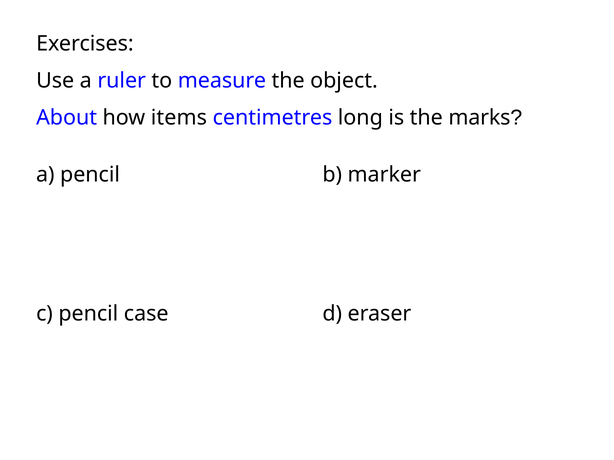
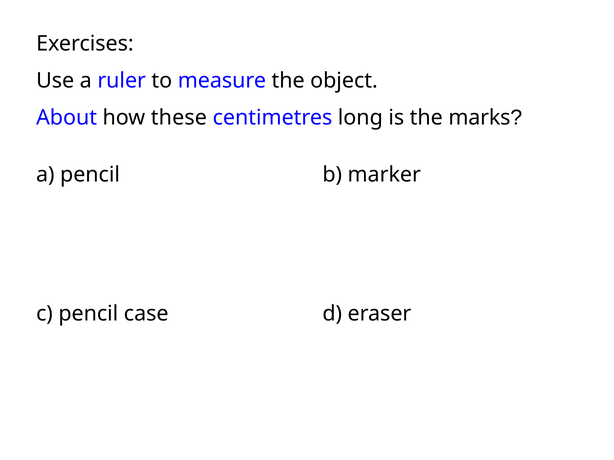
items: items -> these (179, 118)
